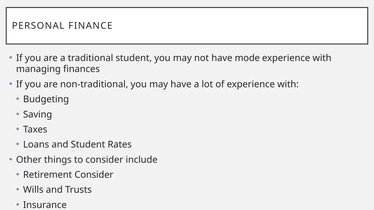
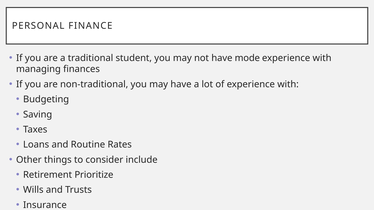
and Student: Student -> Routine (88, 145)
Retirement Consider: Consider -> Prioritize (94, 175)
